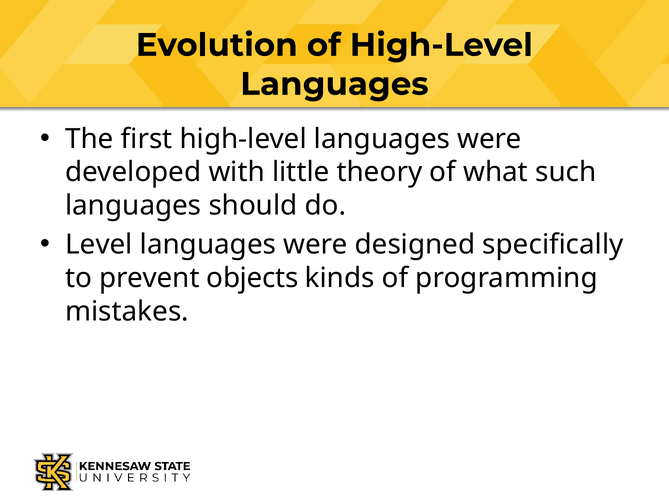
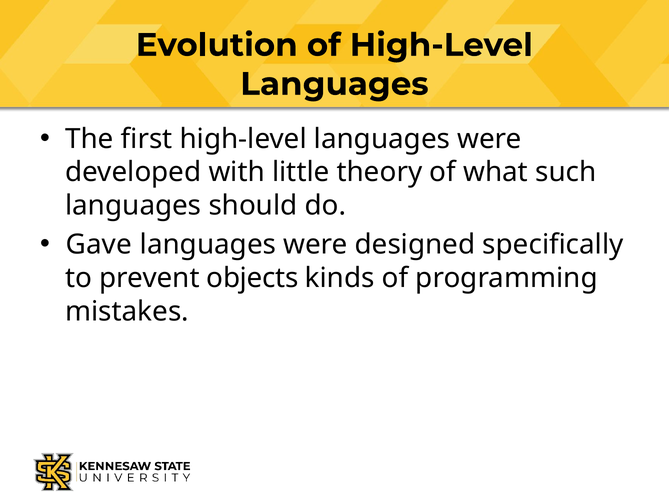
Level: Level -> Gave (99, 245)
